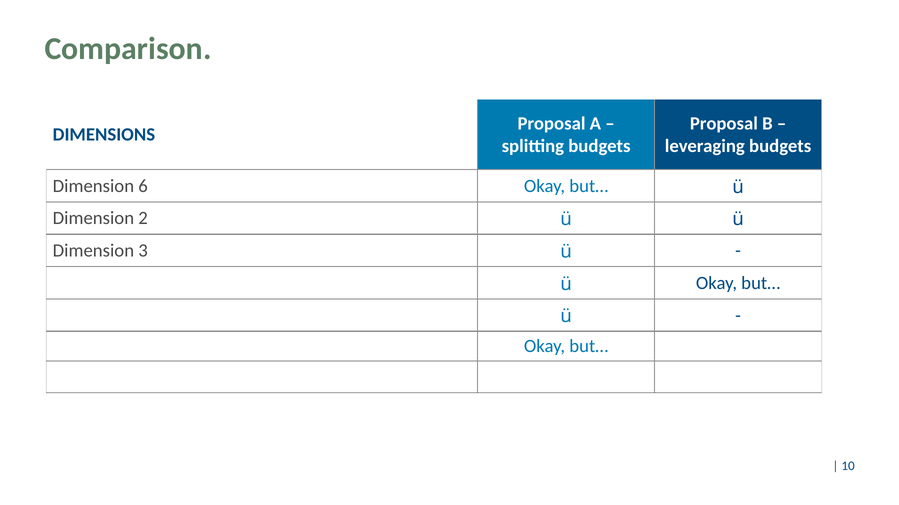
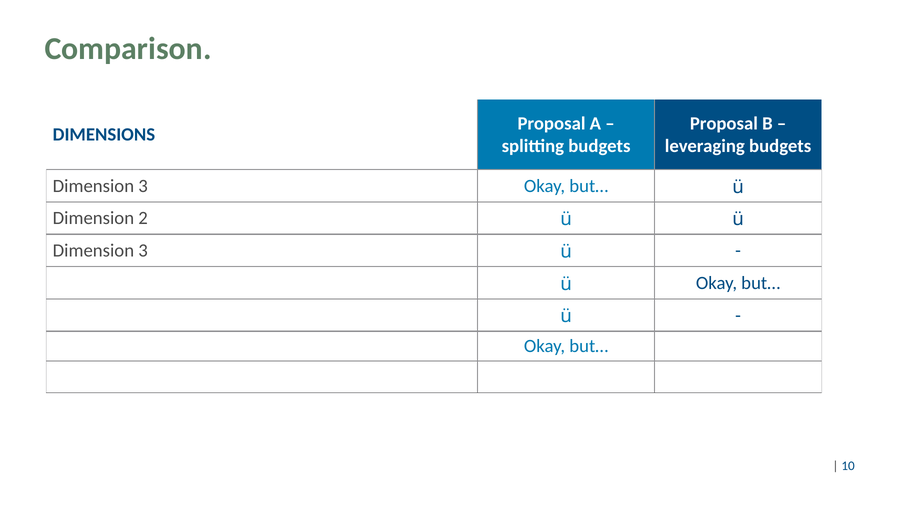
6: 6 -> 3 (143, 186)
